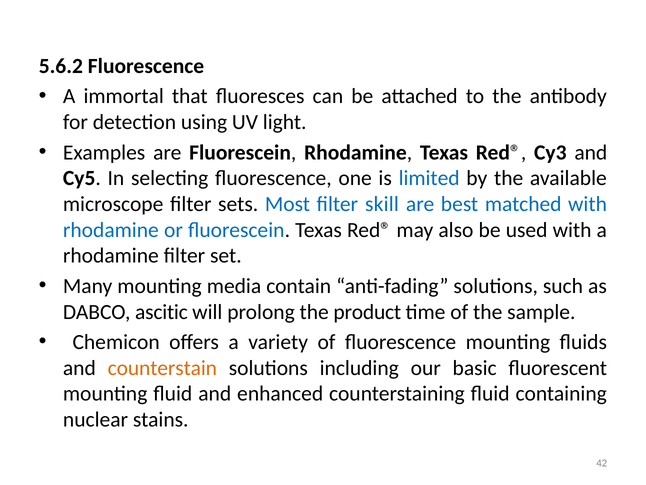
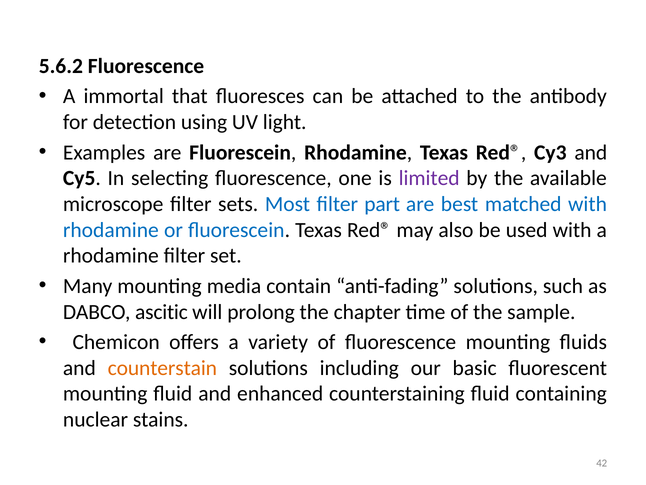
limited colour: blue -> purple (429, 178)
skill: skill -> part (382, 204)
product: product -> chapter (367, 312)
